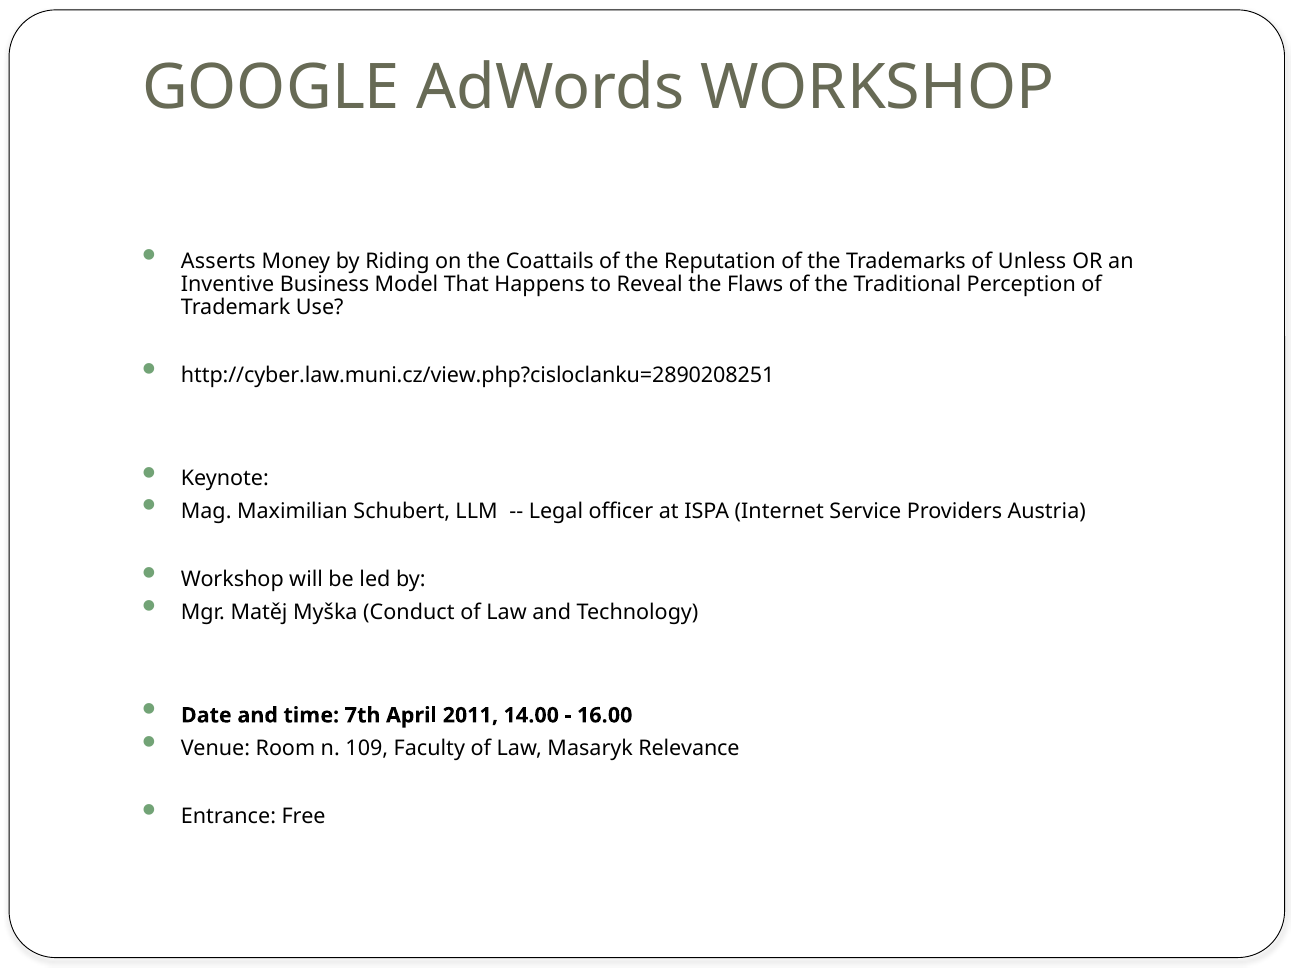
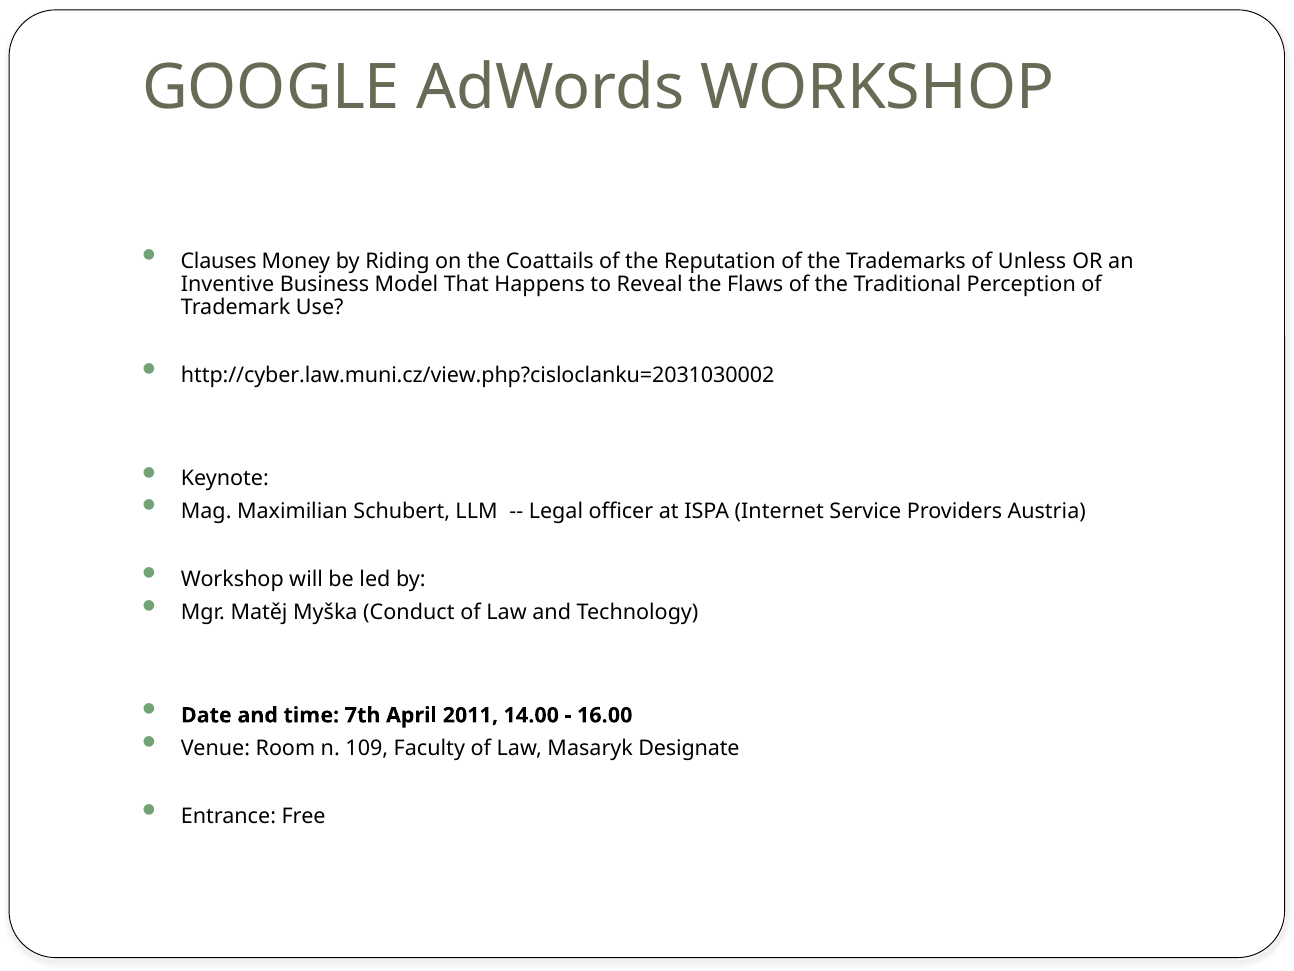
Asserts: Asserts -> Clauses (219, 261)
http://cyber.law.muni.cz/view.php?cisloclanku=2890208251: http://cyber.law.muni.cz/view.php?cisloclanku=2890208251 -> http://cyber.law.muni.cz/view.php?cisloclanku=2031030002 (478, 375)
Relevance: Relevance -> Designate (689, 748)
